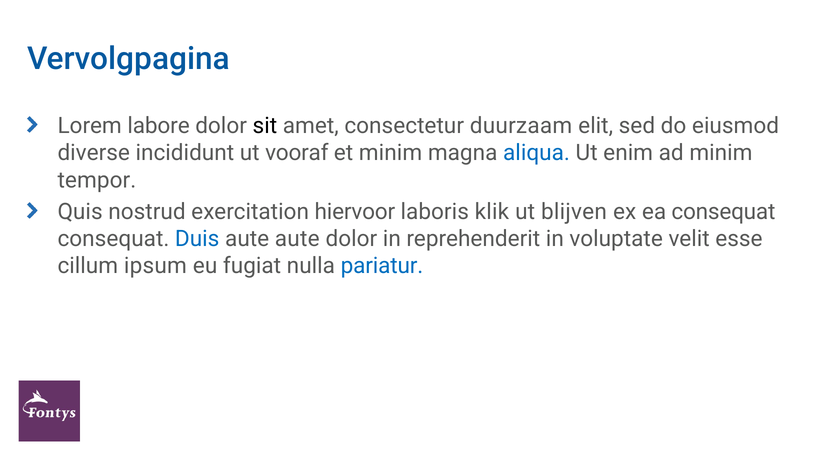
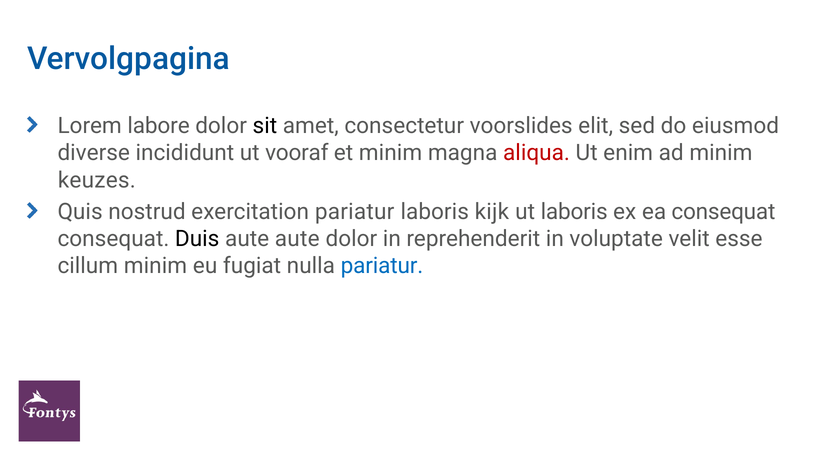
duurzaam: duurzaam -> voorslides (521, 126)
aliqua colour: blue -> red (537, 153)
tempor: tempor -> keuzes (97, 180)
exercitation hiervoor: hiervoor -> pariatur (355, 212)
klik: klik -> kijk (492, 212)
ut blijven: blijven -> laboris (574, 212)
Duis colour: blue -> black (197, 239)
cillum ipsum: ipsum -> minim (155, 266)
